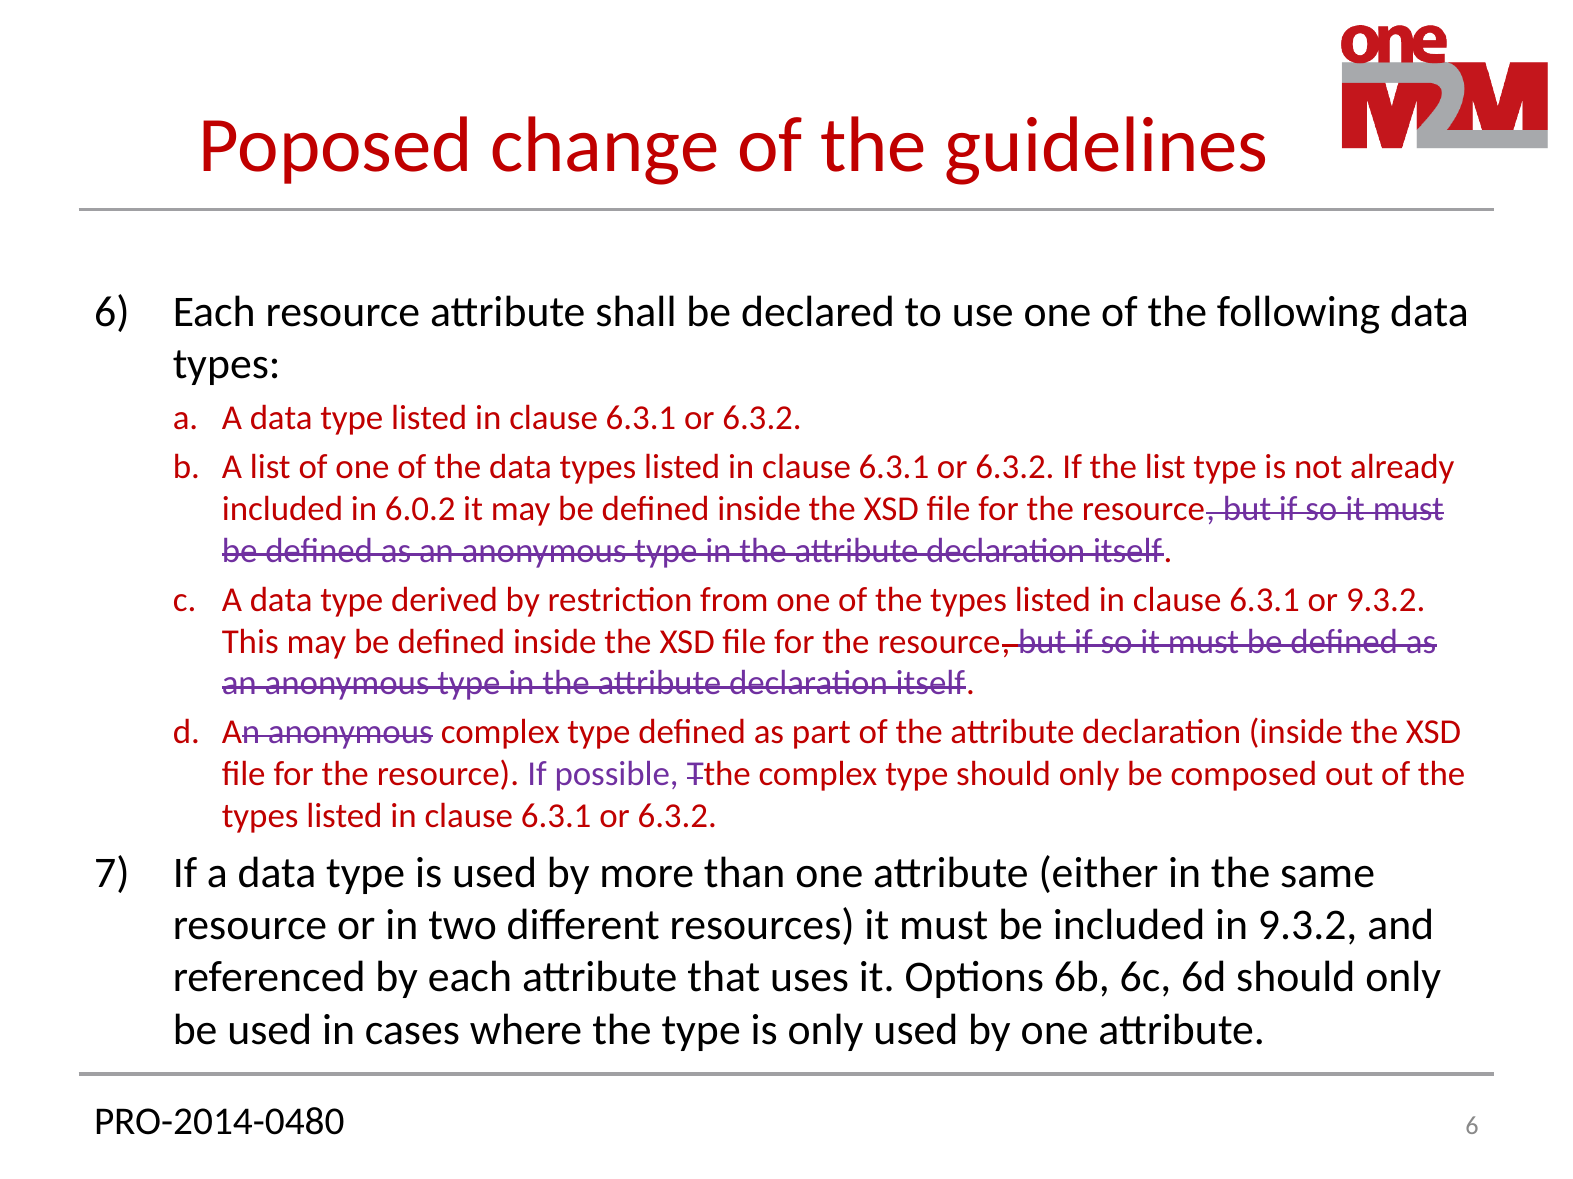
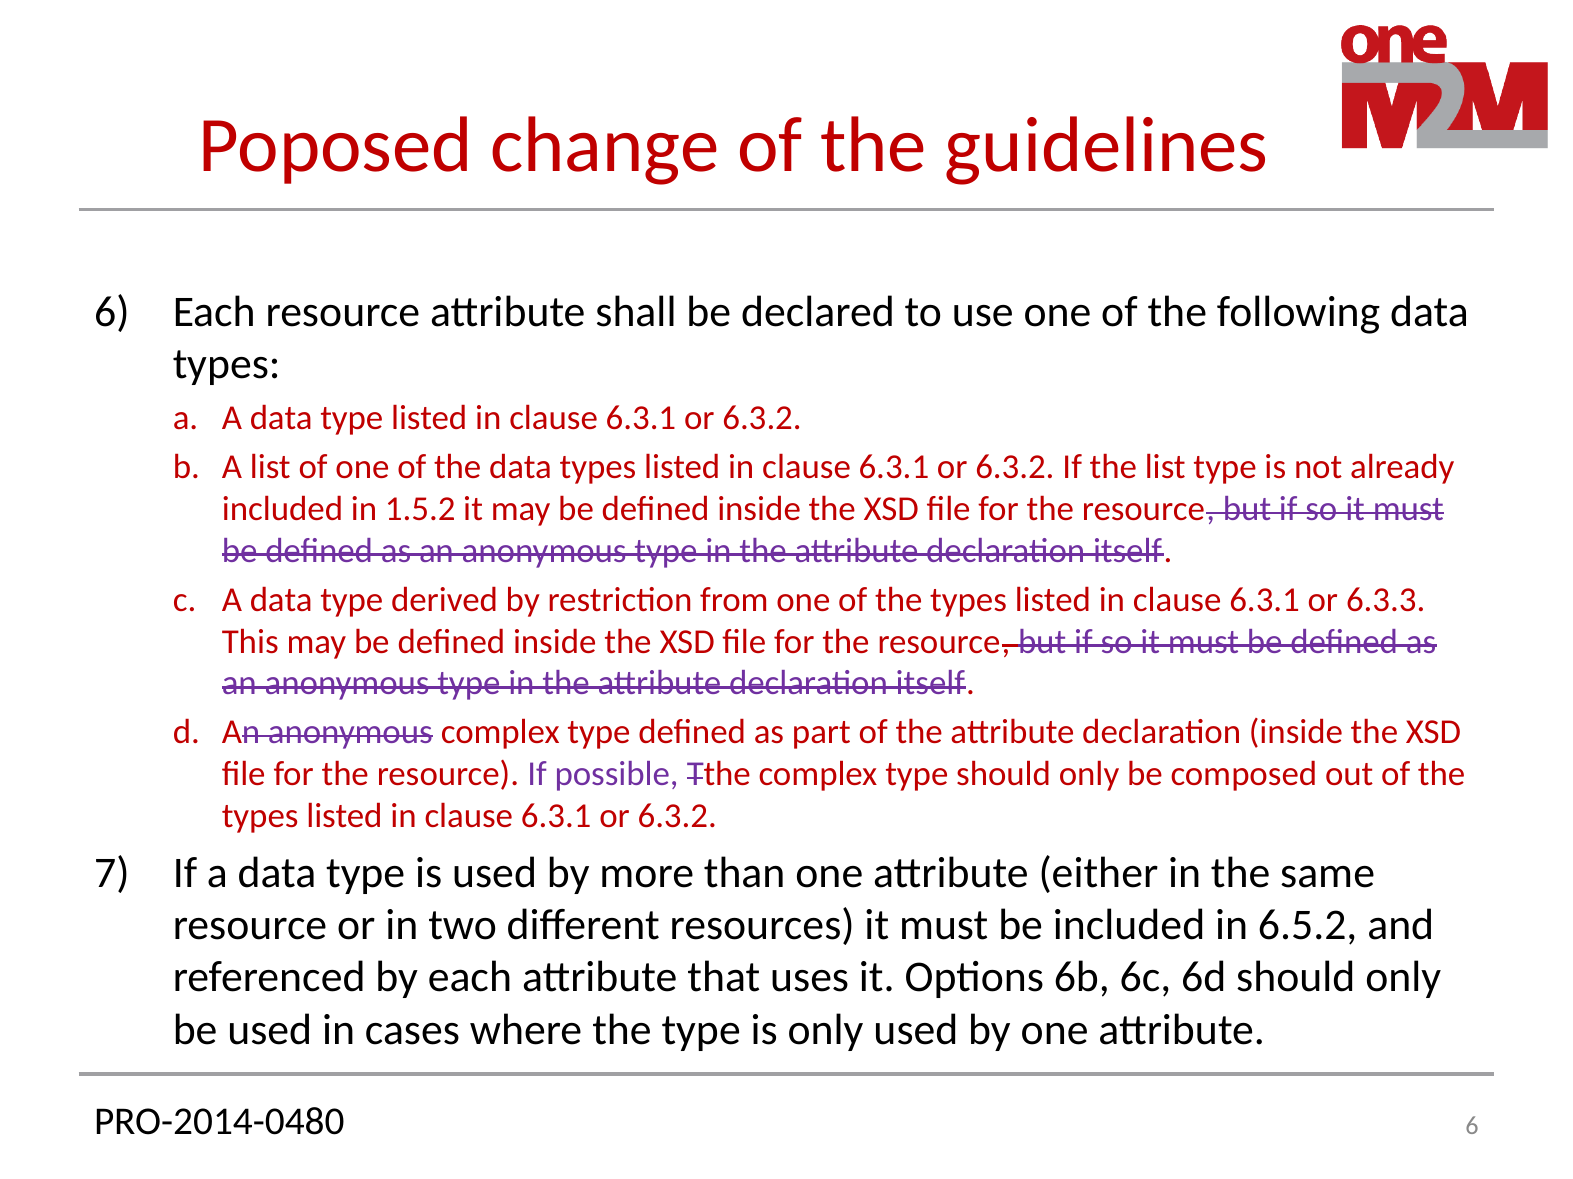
6.0.2: 6.0.2 -> 1.5.2 (420, 509)
or 9.3.2: 9.3.2 -> 6.3.3 (1386, 600)
in 9.3.2: 9.3.2 -> 6.5.2 (1308, 926)
